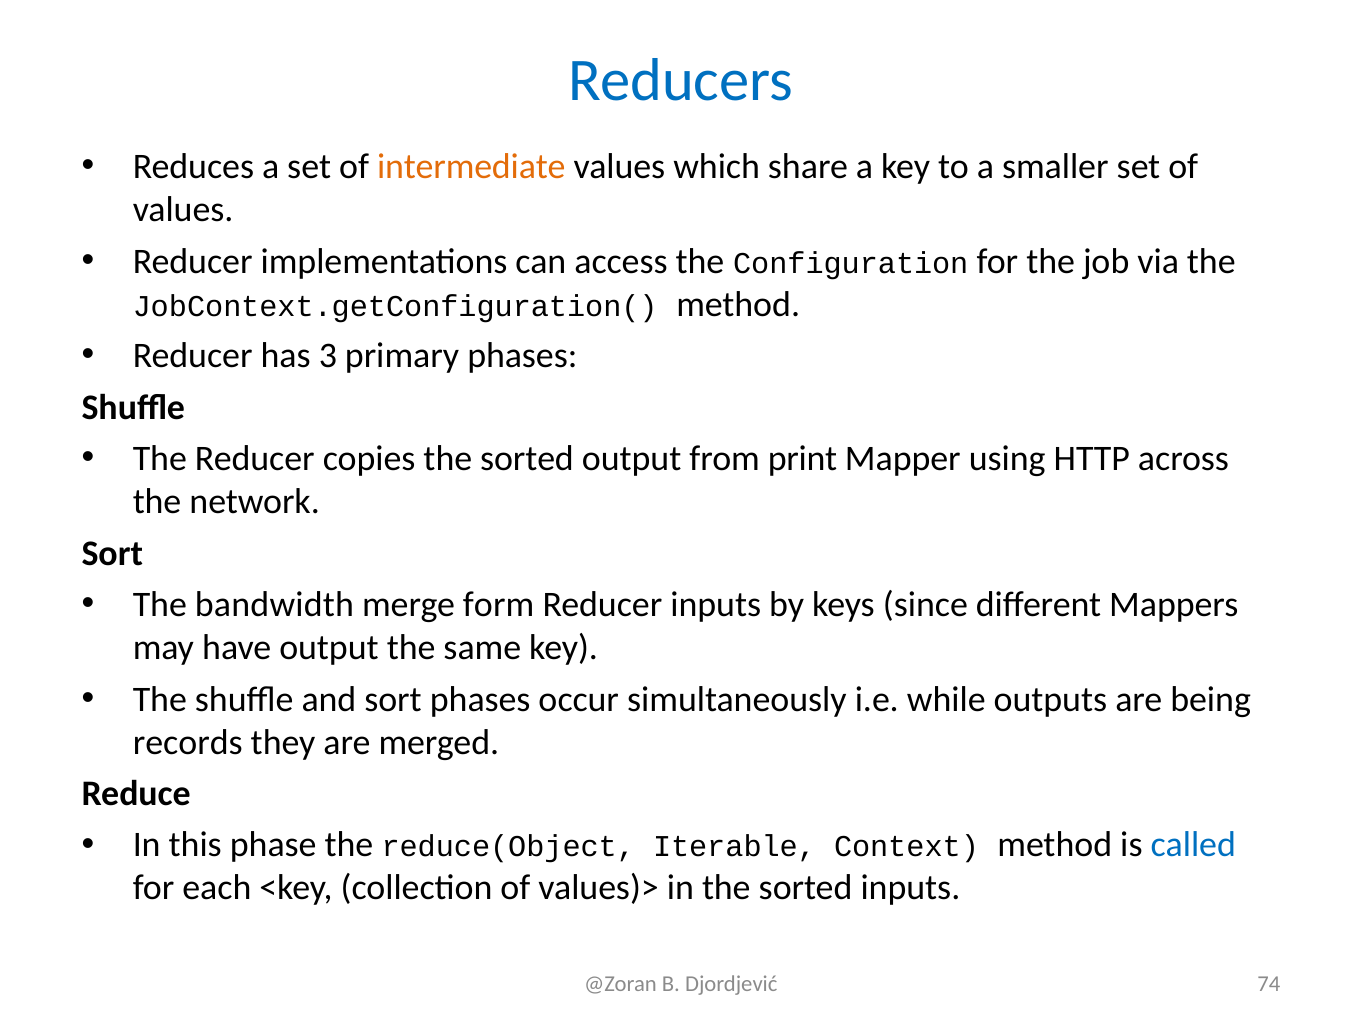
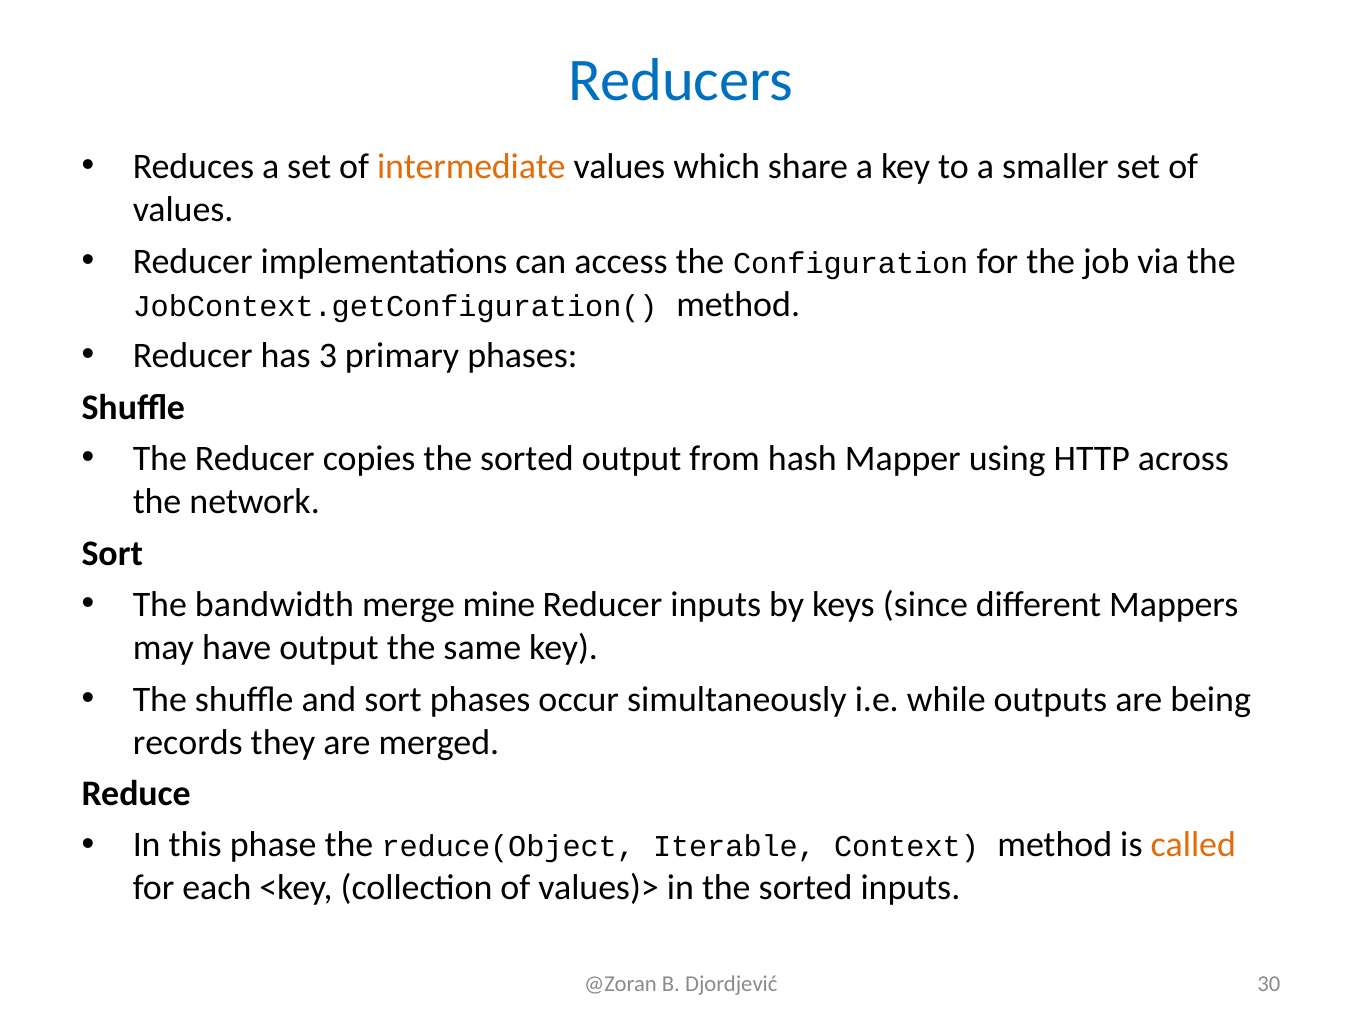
print: print -> hash (802, 459)
form: form -> mine (499, 605)
called colour: blue -> orange (1193, 845)
74: 74 -> 30 (1269, 984)
